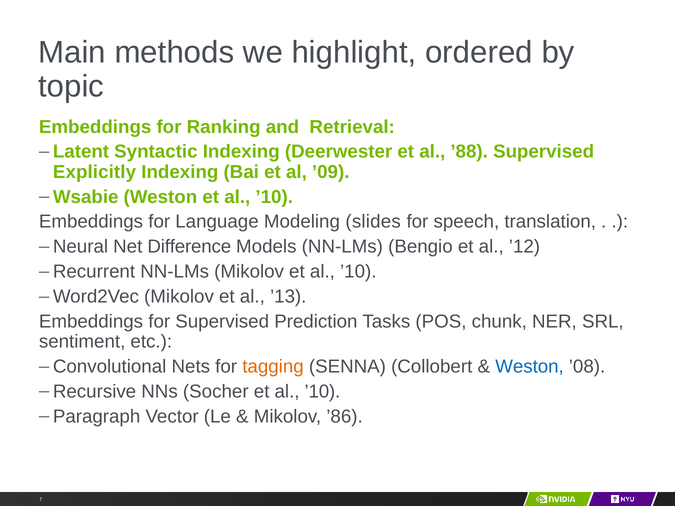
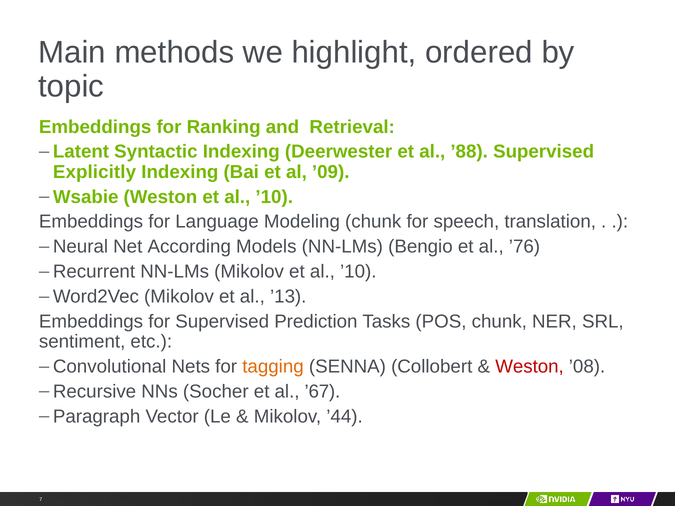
Modeling slides: slides -> chunk (373, 222)
Difference: Difference -> According (189, 247)
’12: ’12 -> ’76 (524, 247)
Weston colour: blue -> red (530, 367)
Socher et al ’10: ’10 -> ’67 (322, 392)
’86: ’86 -> ’44 (345, 417)
